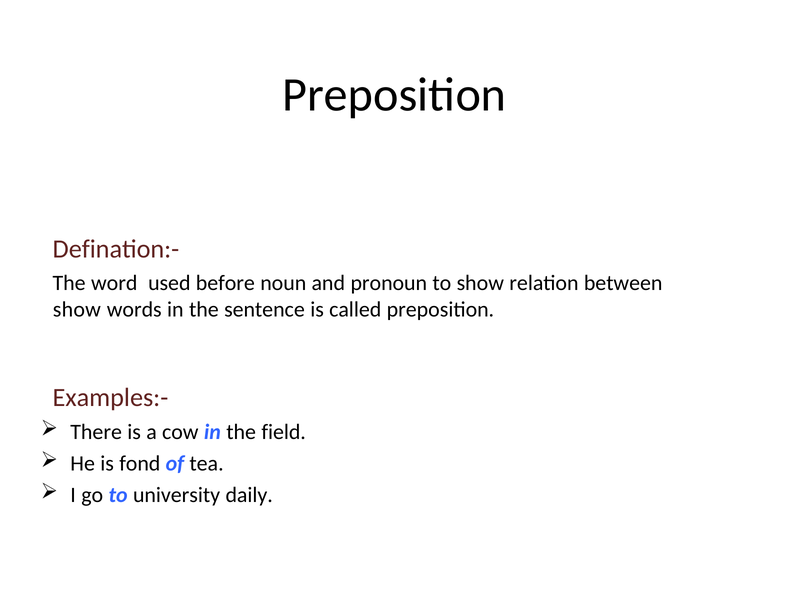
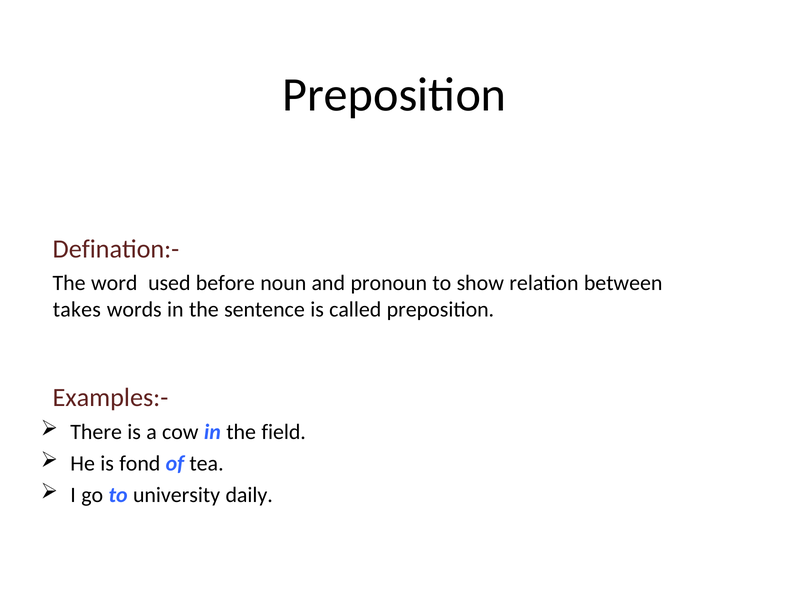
show: show -> takes (77, 309)
